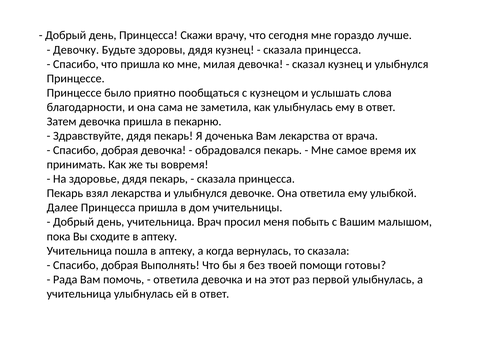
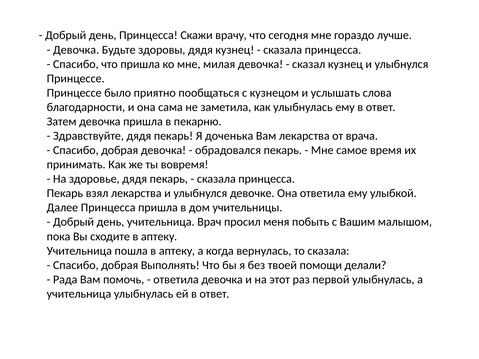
Девочку: Девочку -> Девочка (76, 50)
готовы: готовы -> делали (366, 265)
